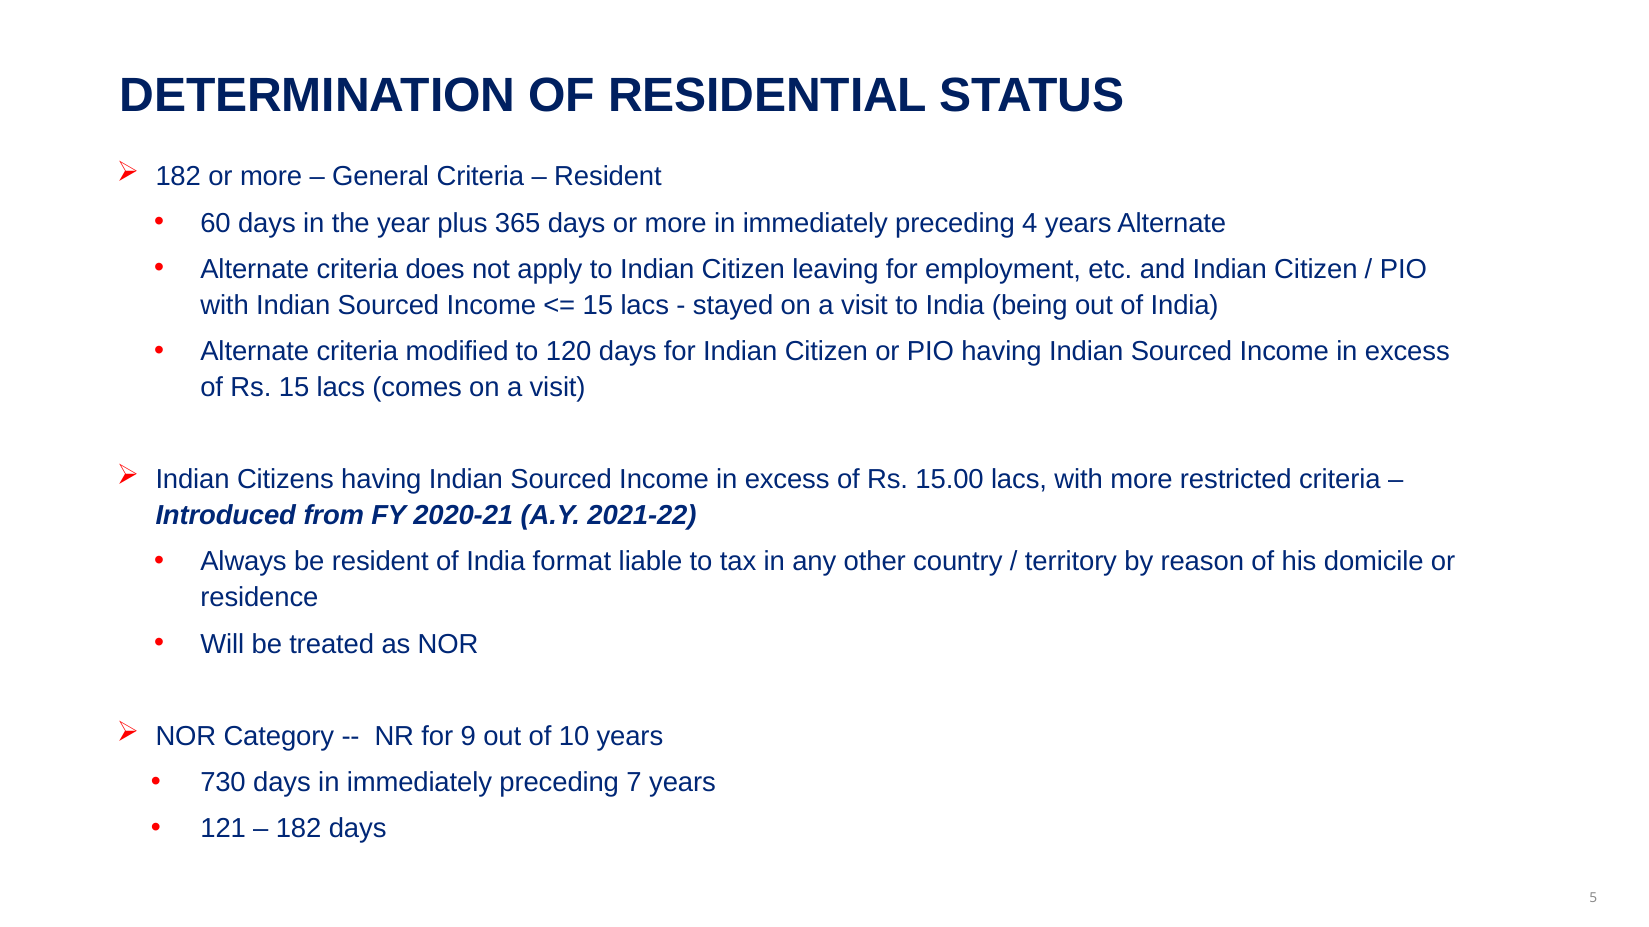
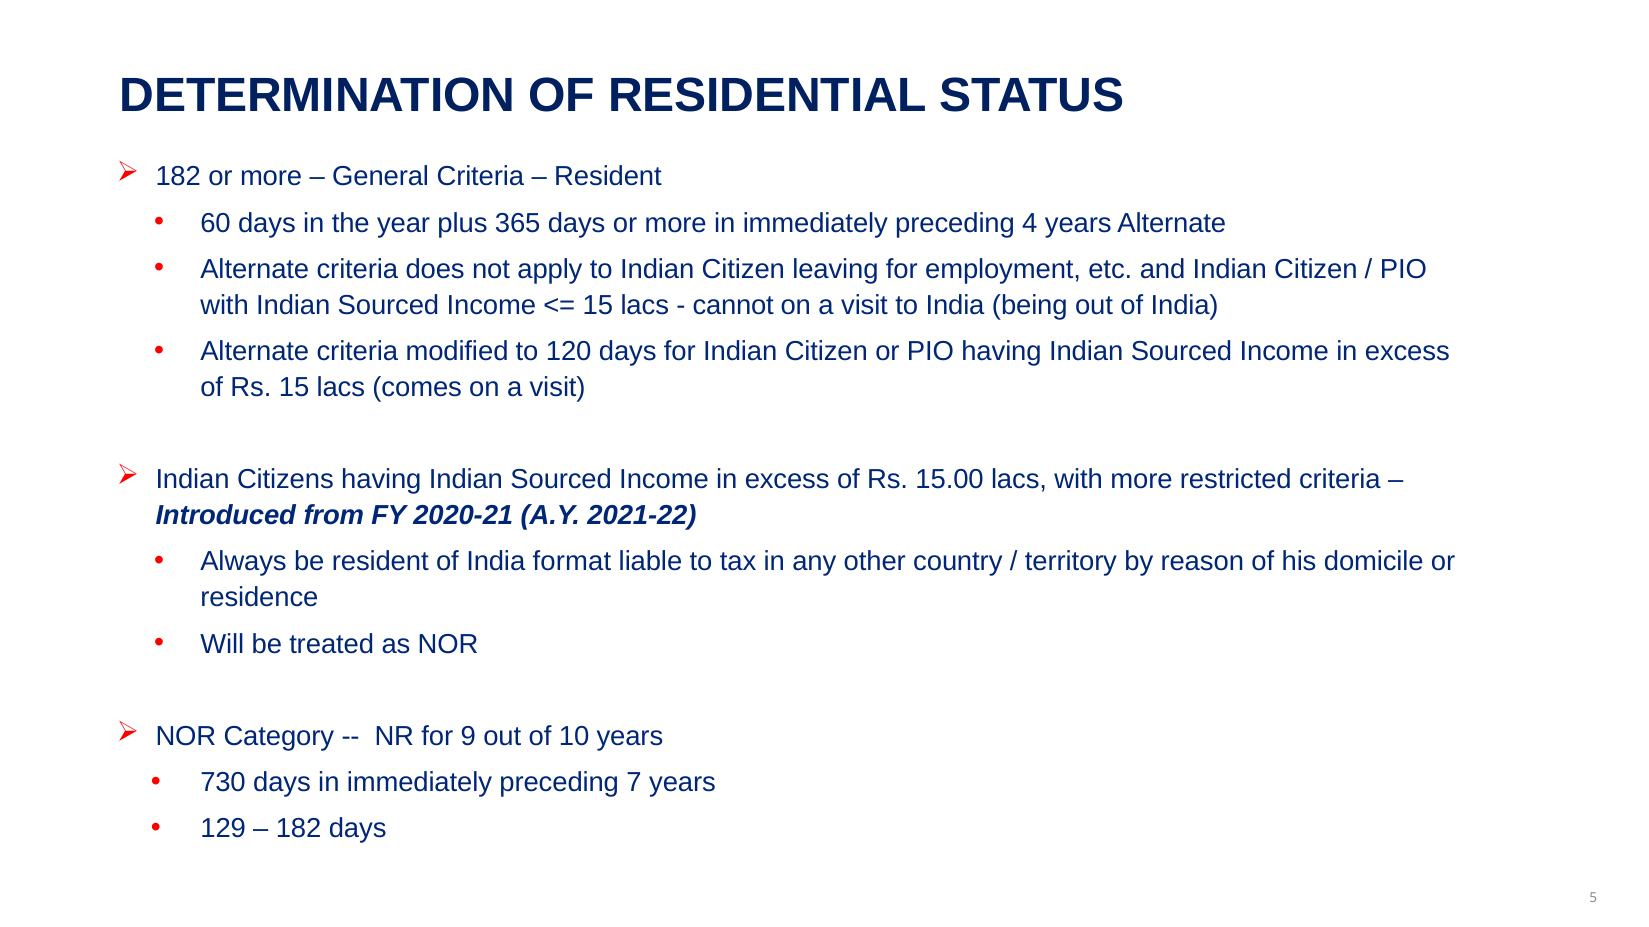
stayed: stayed -> cannot (733, 305)
121: 121 -> 129 (223, 829)
